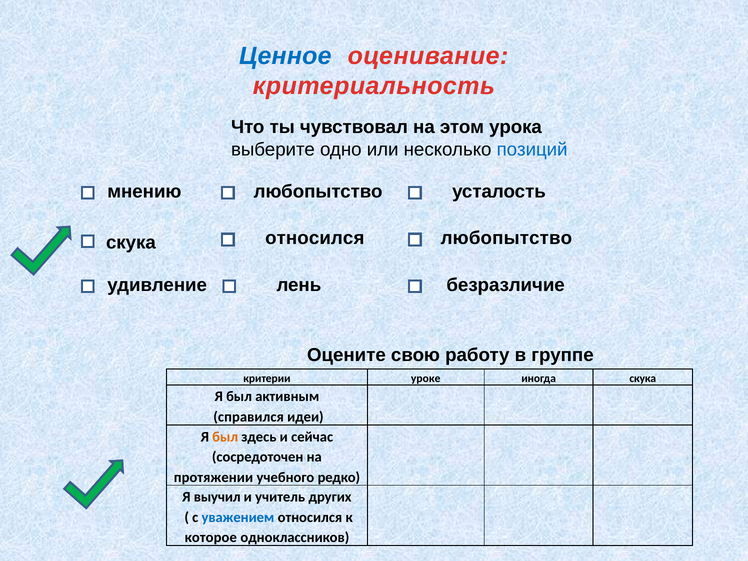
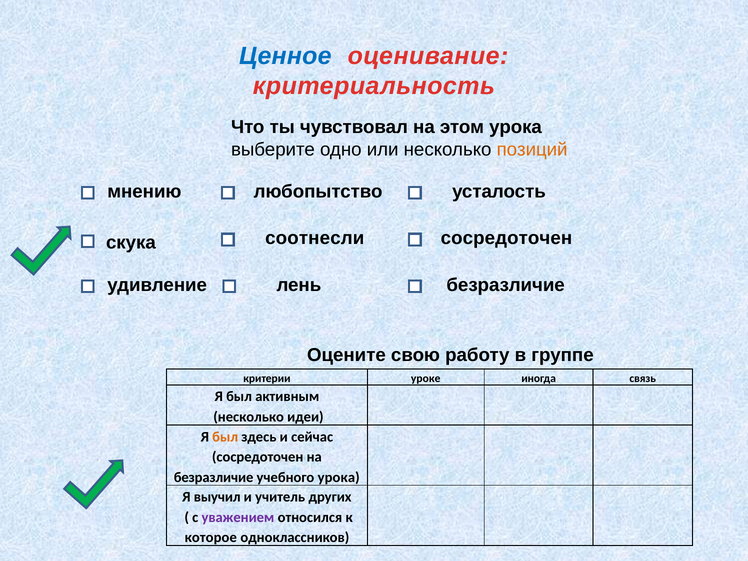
позиций colour: blue -> orange (532, 150)
относился: относился -> соотнесли (315, 238)
любопытство: любопытство -> сосредоточен (506, 238)
иногда скука: скука -> связь (643, 378)
справился: справился -> несколько (249, 417)
протяжении: протяжении -> безразличие (214, 477)
учебного редко: редко -> урока (339, 477)
уважением colour: blue -> purple (238, 517)
